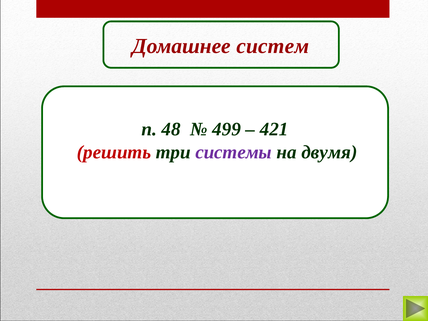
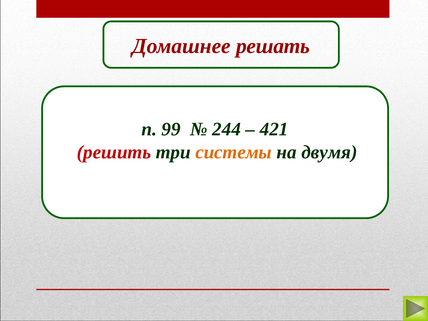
систем: систем -> решать (273, 46)
48: 48 -> 99 (171, 129)
499: 499 -> 244 (227, 129)
системы colour: purple -> orange (234, 152)
